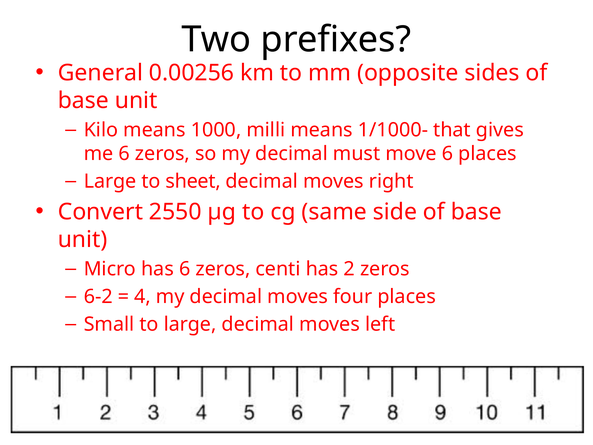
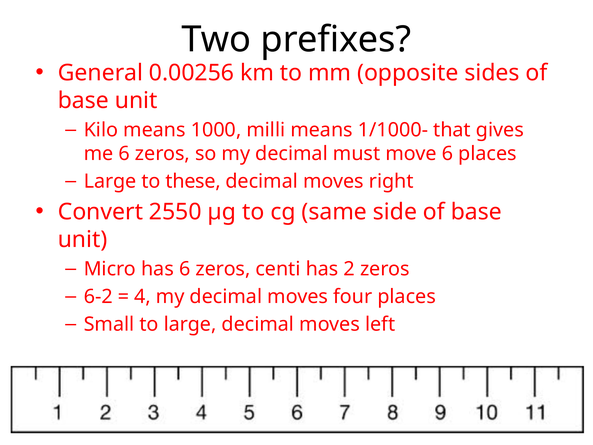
sheet: sheet -> these (193, 181)
